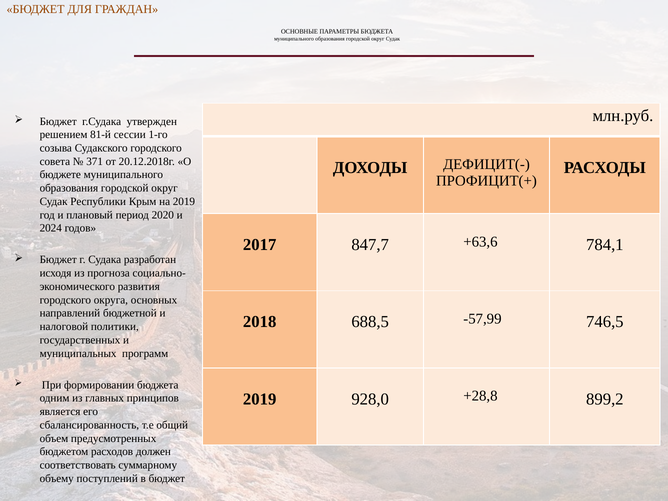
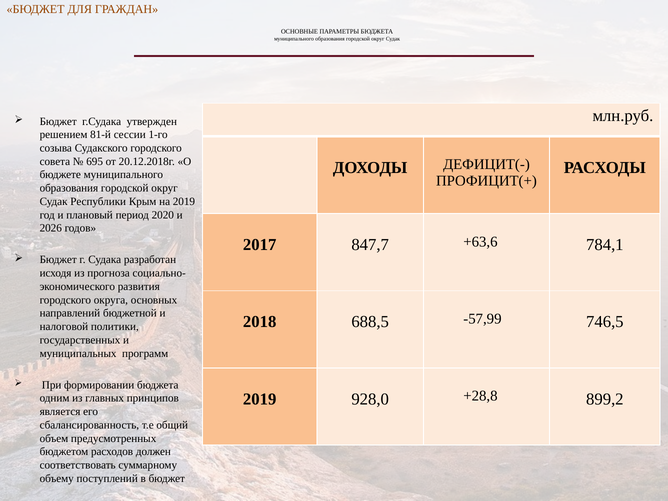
371: 371 -> 695 (95, 161)
2024: 2024 -> 2026 (51, 228)
